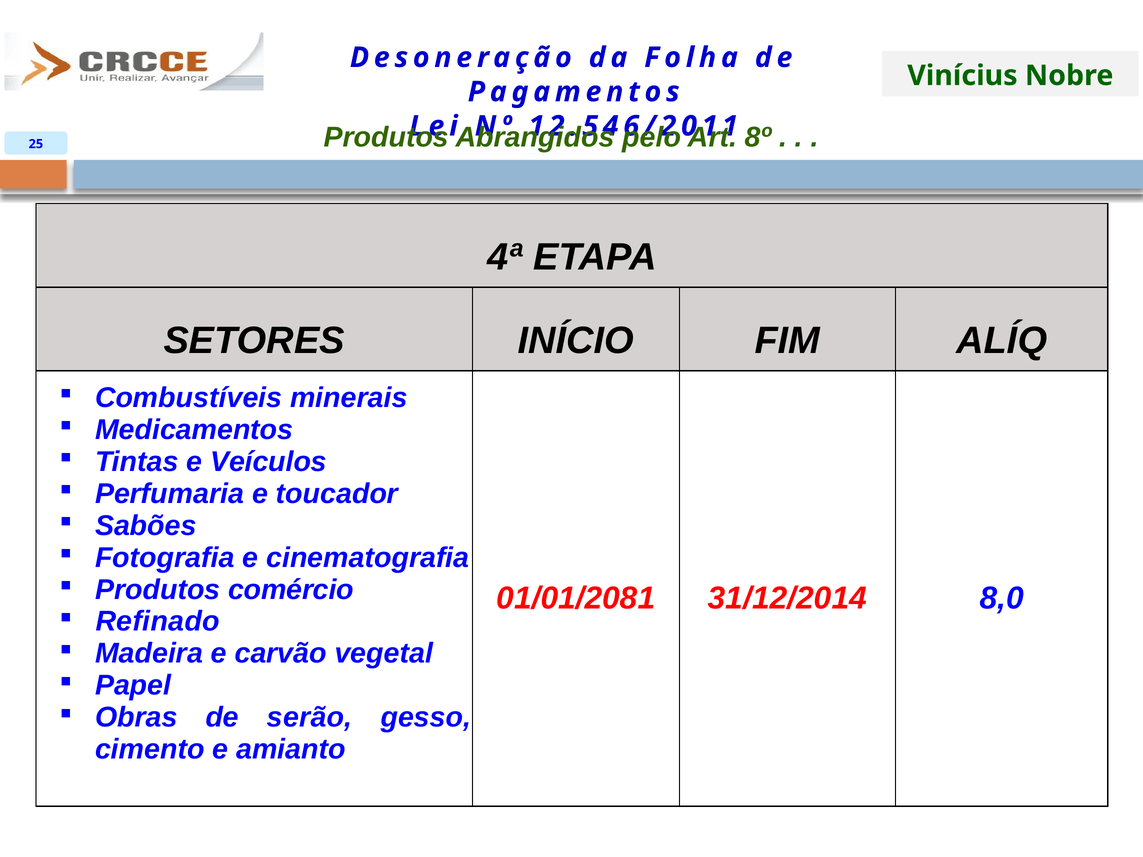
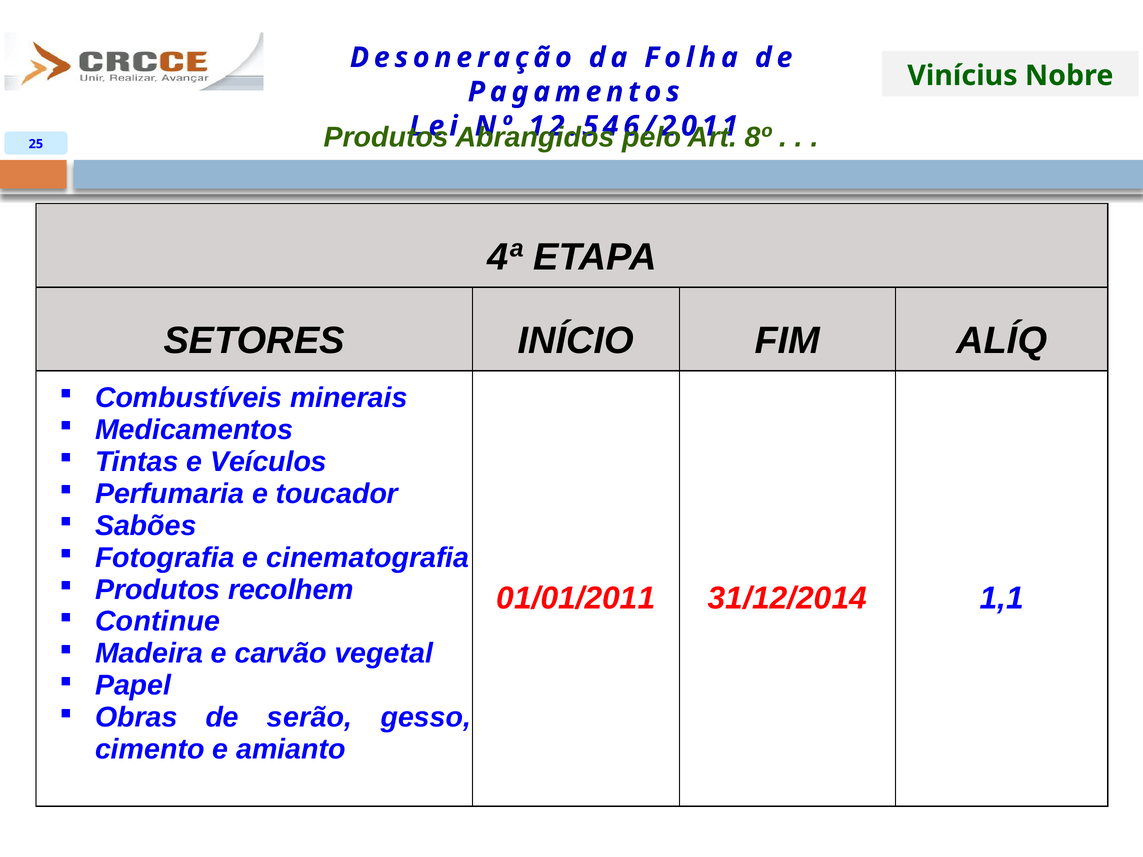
comércio: comércio -> recolhem (291, 590)
01/01/2081: 01/01/2081 -> 01/01/2011 (576, 599)
8,0: 8,0 -> 1,1 (1002, 599)
Refinado: Refinado -> Continue (158, 622)
